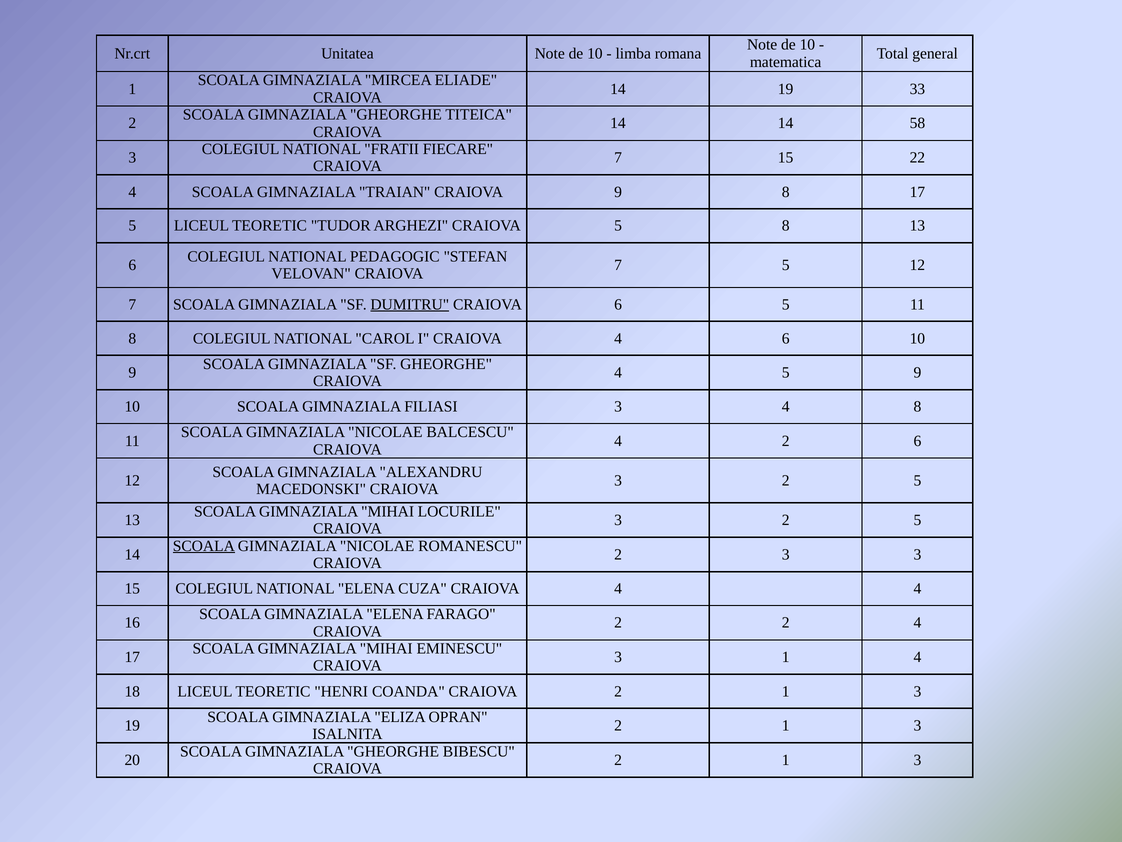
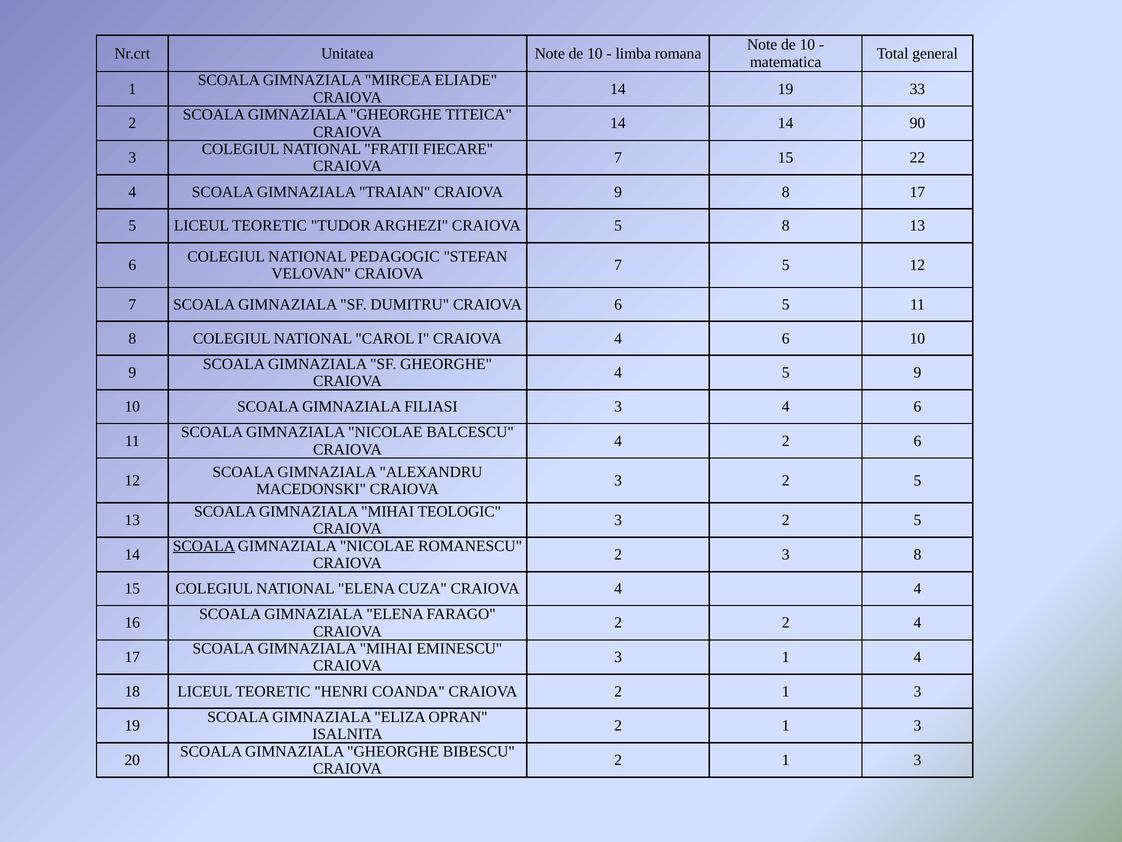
58: 58 -> 90 (917, 123)
DUMITRU underline: present -> none (410, 304)
3 4 8: 8 -> 6 (917, 406)
LOCURILE: LOCURILE -> TEOLOGIC (459, 511)
3 3: 3 -> 8 (917, 554)
